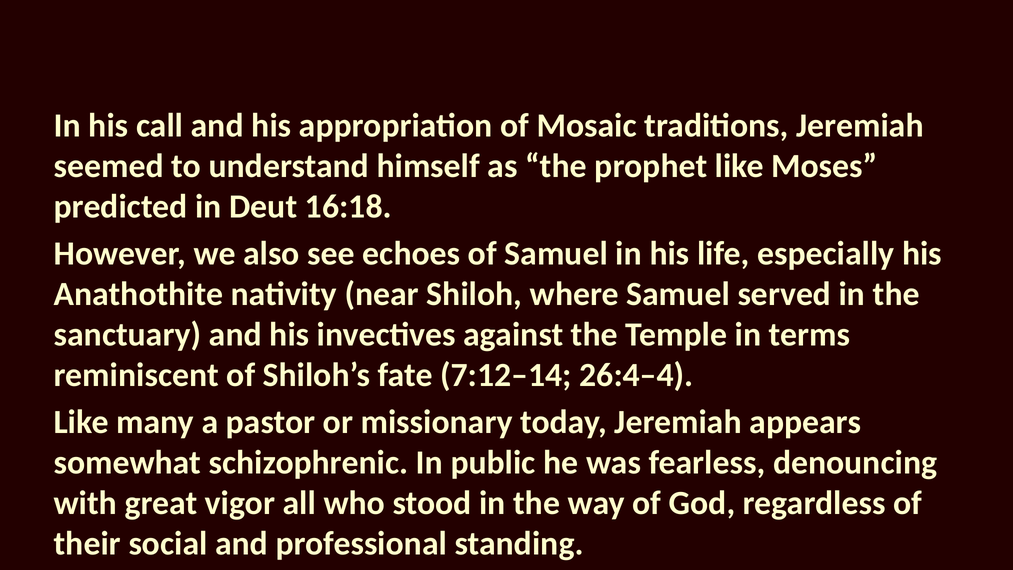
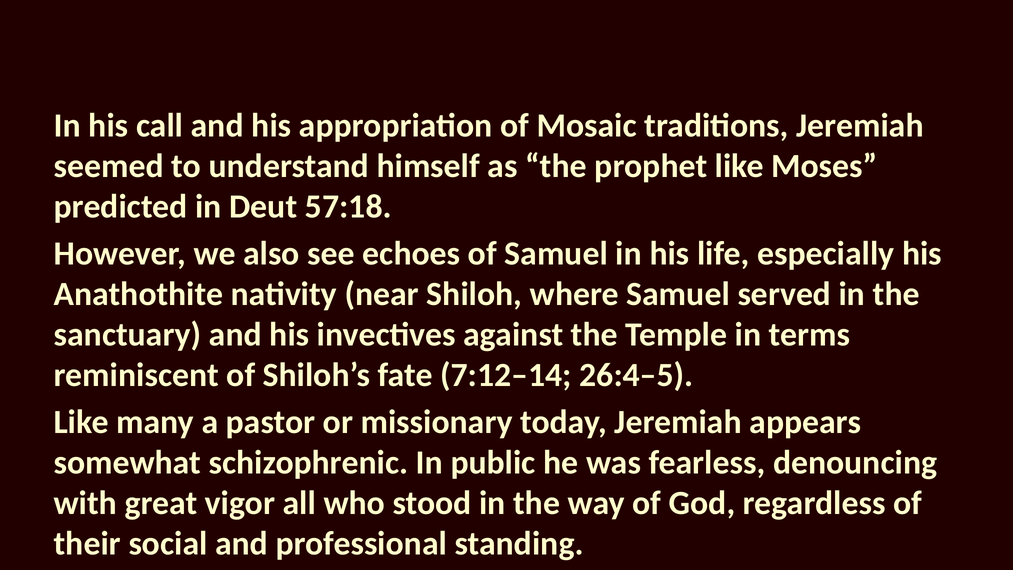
16:18: 16:18 -> 57:18 (348, 206)
26:4–4: 26:4–4 -> 26:4–5 (636, 375)
